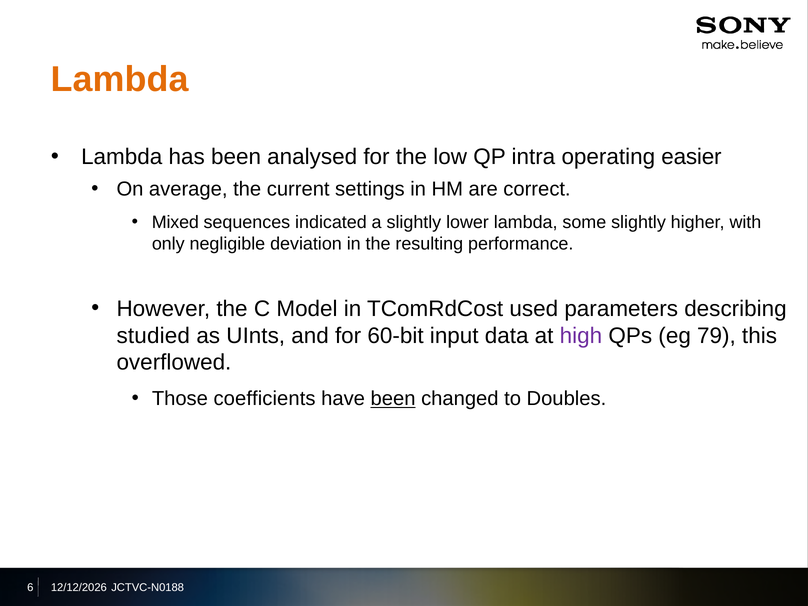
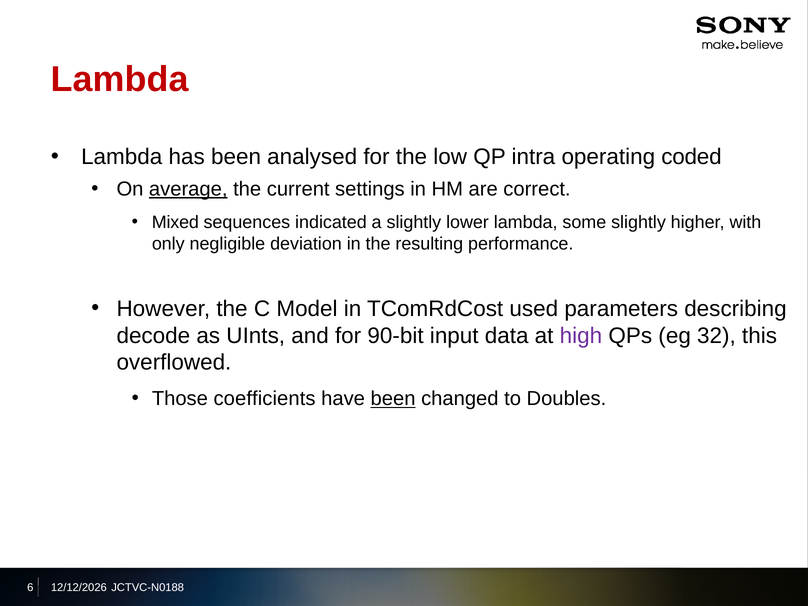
Lambda colour: orange -> red (120, 80)
easier: easier -> coded (691, 157)
average underline: none -> present (188, 189)
studied: studied -> decode (153, 336)
60-bit: 60-bit -> 90-bit (396, 336)
79: 79 -> 32 (716, 336)
